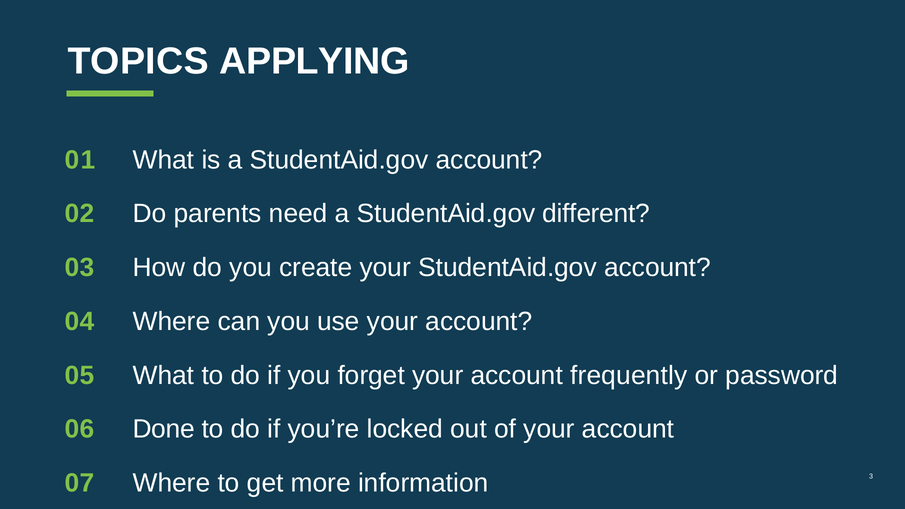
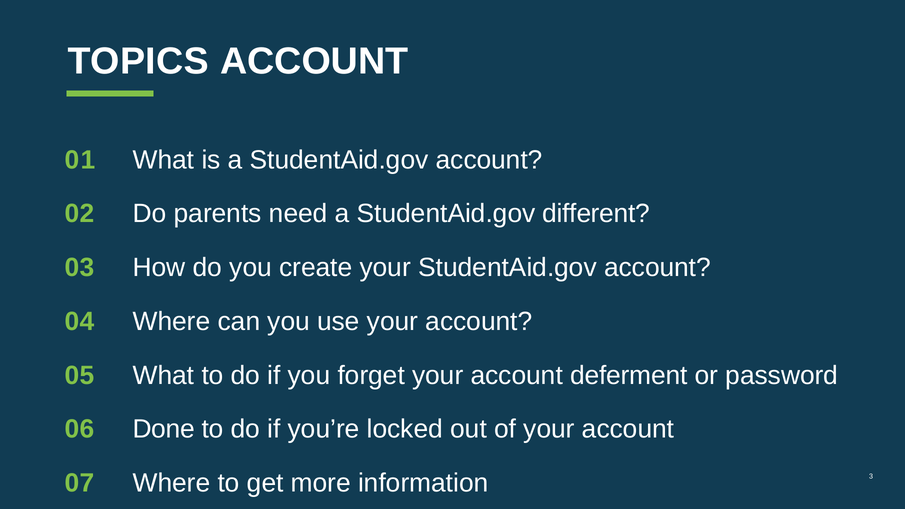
TOPICS APPLYING: APPLYING -> ACCOUNT (314, 61)
frequently: frequently -> deferment (629, 375)
